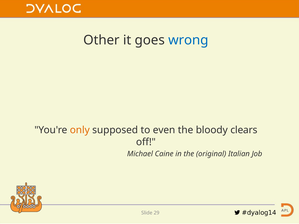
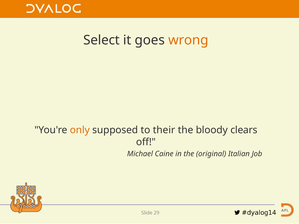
Other: Other -> Select (102, 40)
wrong colour: blue -> orange (188, 40)
even: even -> their (164, 130)
